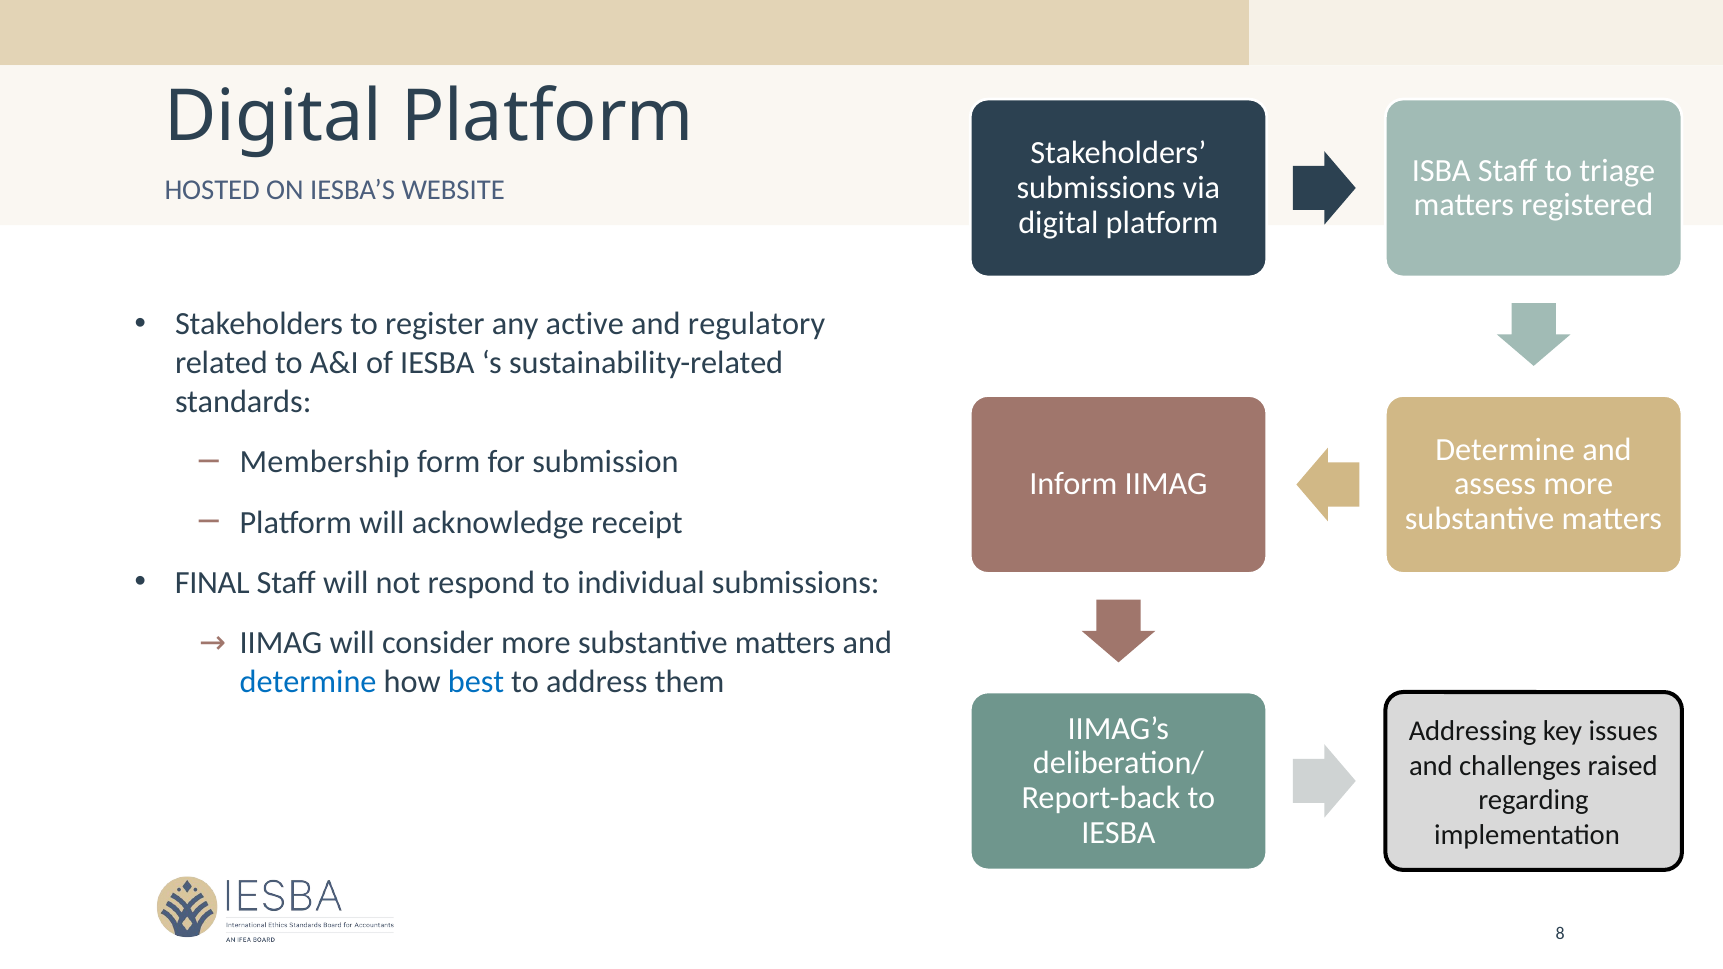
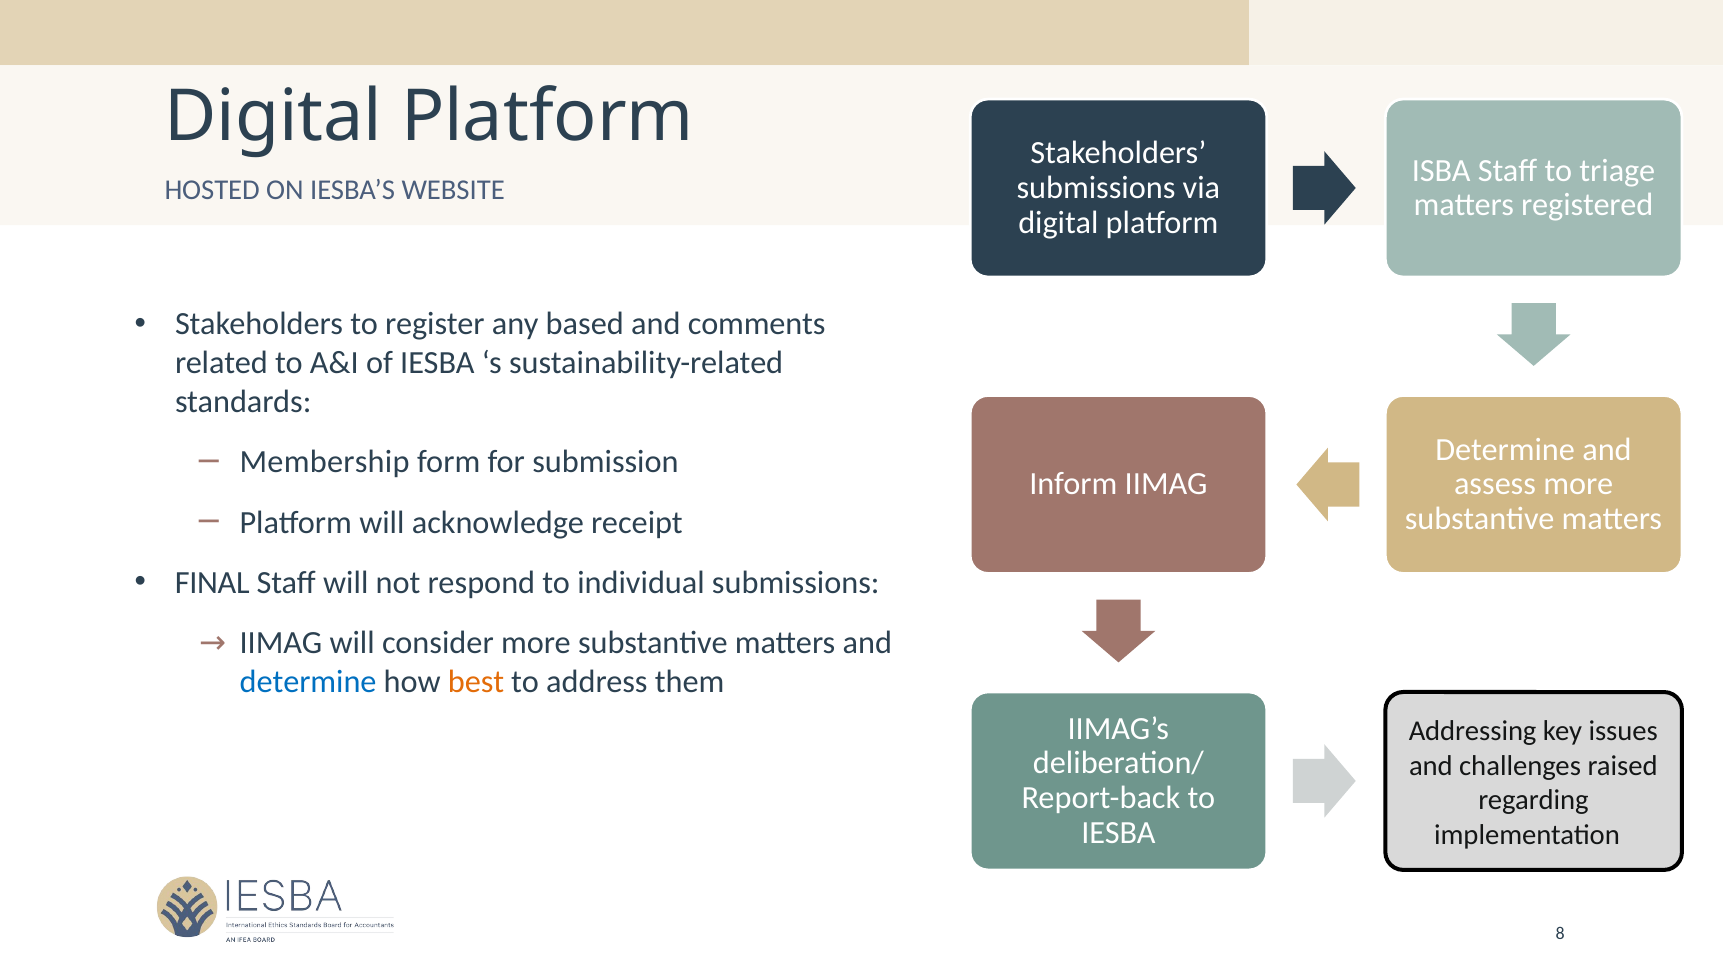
active: active -> based (585, 324)
regulatory: regulatory -> comments (757, 324)
best colour: blue -> orange (476, 682)
